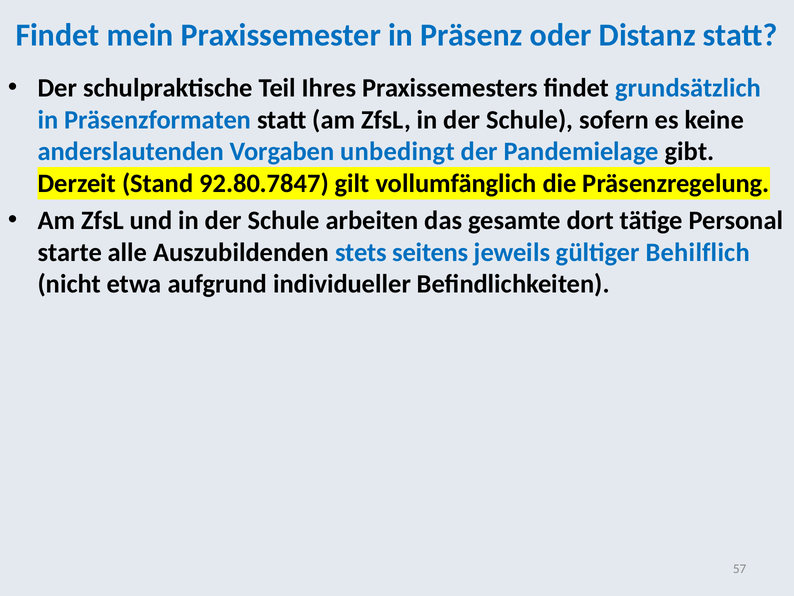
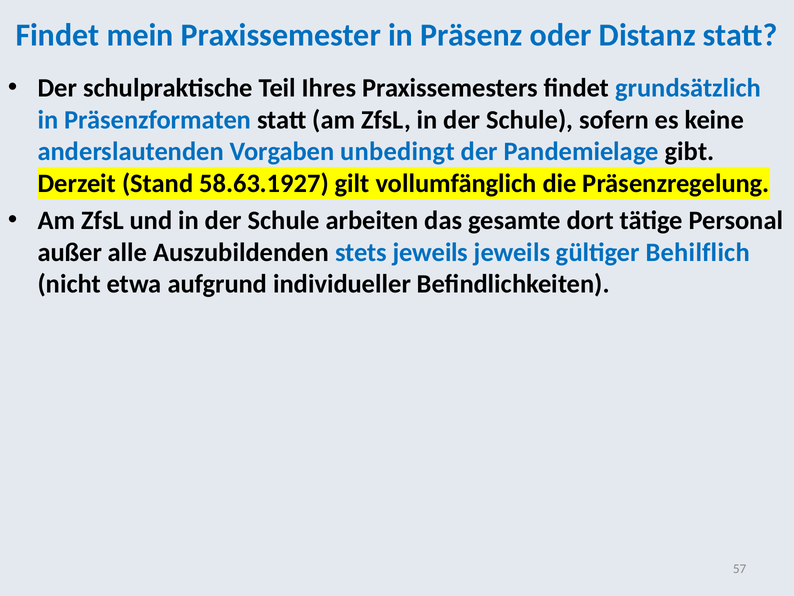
92.80.7847: 92.80.7847 -> 58.63.1927 (264, 183)
starte: starte -> außer (70, 252)
stets seitens: seitens -> jeweils (430, 252)
